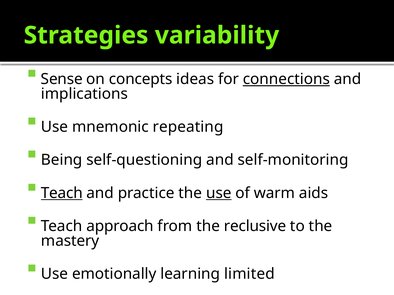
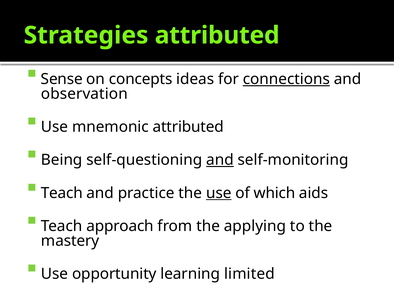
Strategies variability: variability -> attributed (217, 35)
implications: implications -> observation (84, 94)
mnemonic repeating: repeating -> attributed (188, 127)
and underline: none -> present (220, 160)
Teach underline: present -> none (62, 193)
warm: warm -> which (275, 193)
reclusive: reclusive -> applying (255, 226)
emotionally: emotionally -> opportunity (114, 274)
